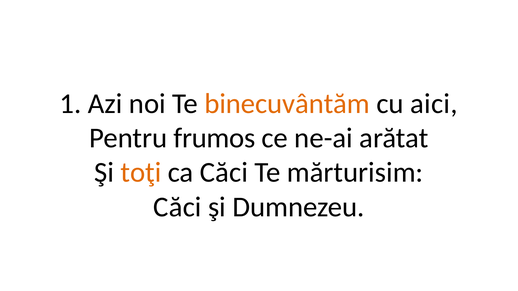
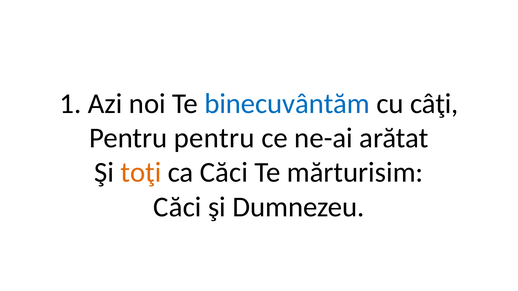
binecuvântăm colour: orange -> blue (287, 104)
aici: aici -> câţi (434, 104)
Pentru frumos: frumos -> pentru (214, 138)
